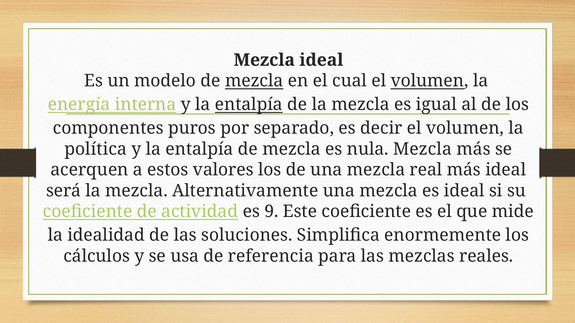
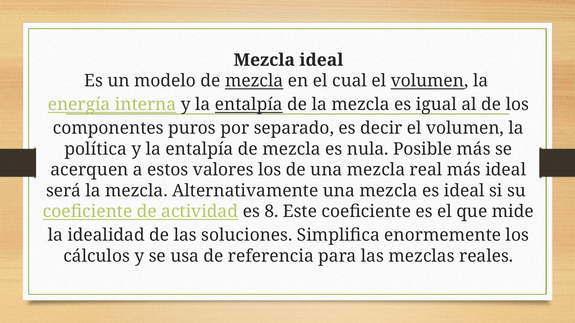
nula Mezcla: Mezcla -> Posible (423, 149)
9: 9 -> 8 (271, 212)
